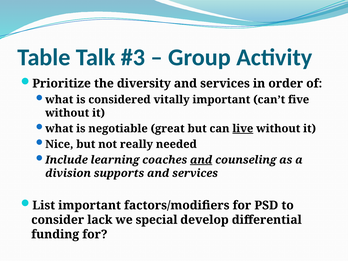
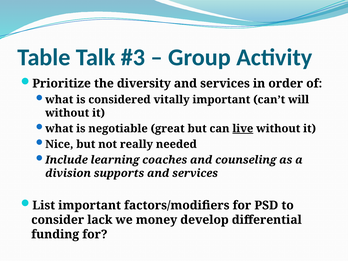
five: five -> will (299, 100)
and underline: present -> none (201, 160)
special: special -> money (157, 220)
